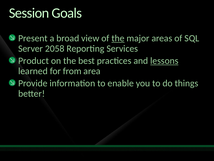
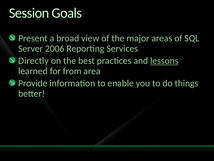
the underline: present -> none (118, 38)
2058: 2058 -> 2006 (55, 48)
Product: Product -> Directly (34, 61)
